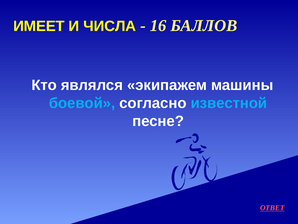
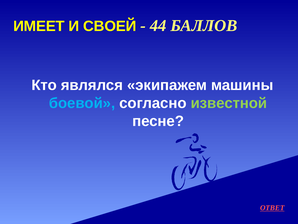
ЧИСЛА: ЧИСЛА -> СВОЕЙ (110, 26)
16: 16 -> 44 (158, 26)
известной colour: light blue -> light green (229, 103)
